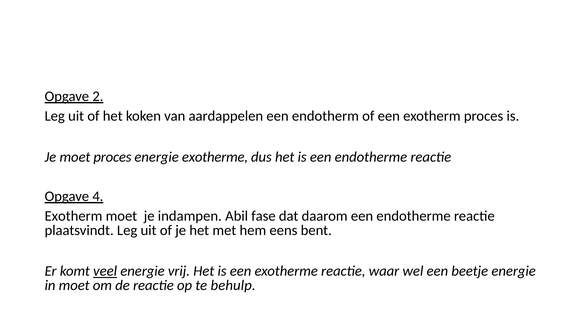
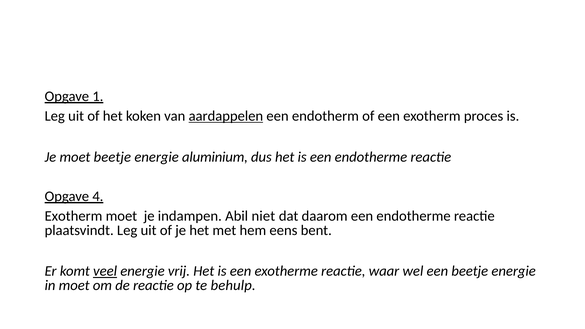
2: 2 -> 1 (98, 96)
aardappelen underline: none -> present (226, 116)
moet proces: proces -> beetje (112, 157)
energie exotherme: exotherme -> aluminium (215, 157)
fase: fase -> niet (263, 216)
